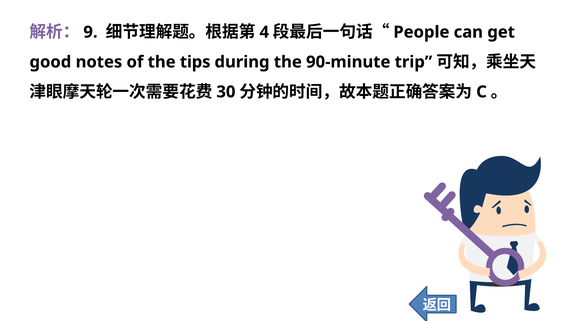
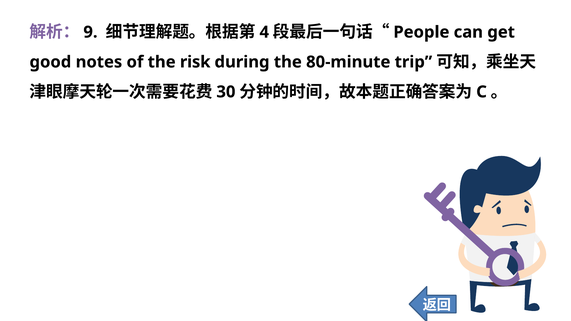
tips: tips -> risk (195, 62)
90-minute: 90-minute -> 80-minute (348, 62)
